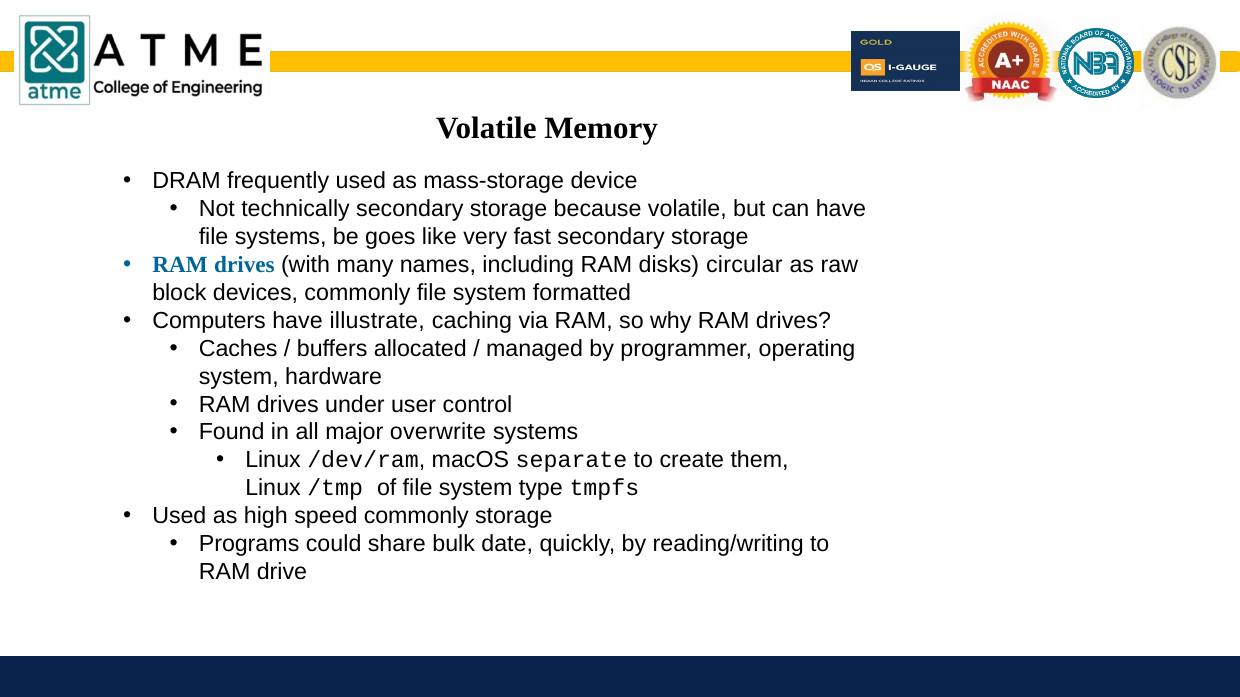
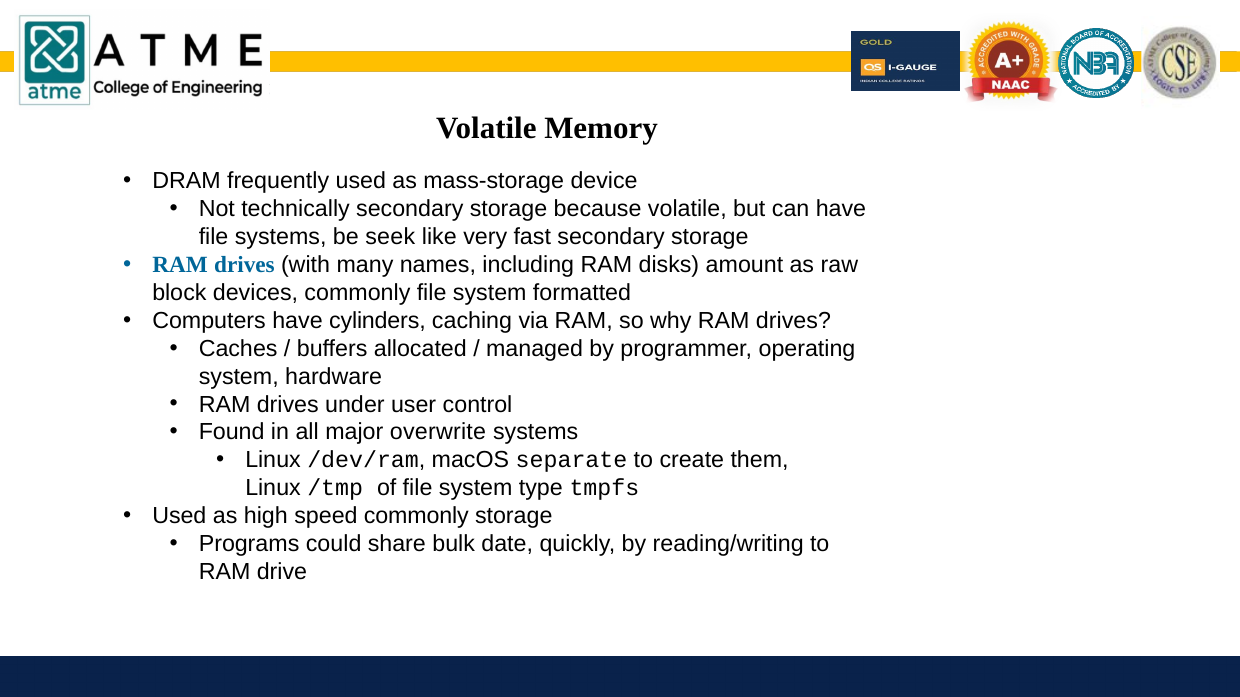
goes: goes -> seek (390, 237)
circular: circular -> amount (744, 265)
illustrate: illustrate -> cylinders (377, 321)
